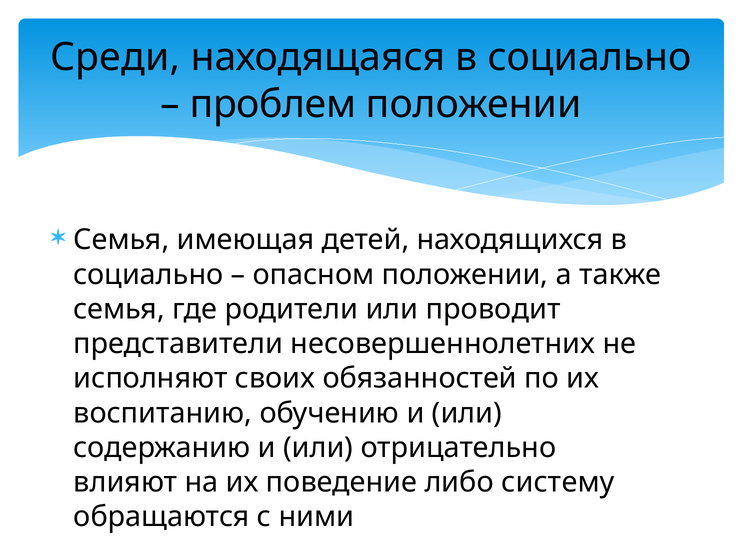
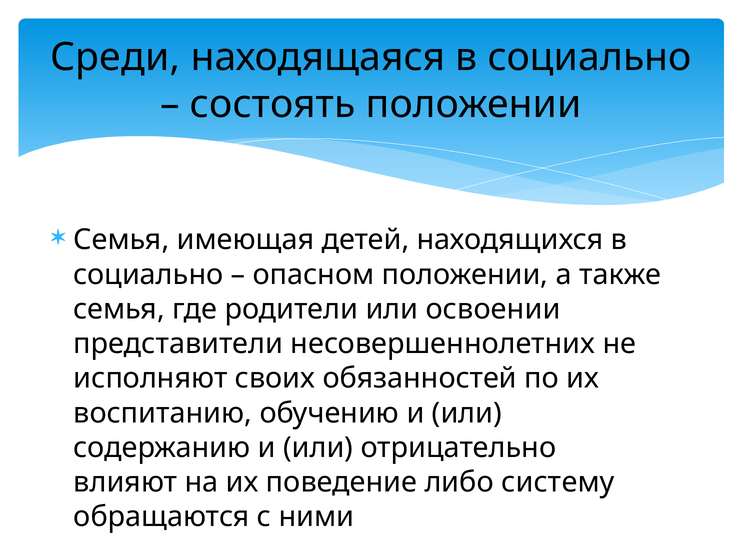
проблем: проблем -> состоять (273, 105)
проводит: проводит -> освоении (493, 309)
